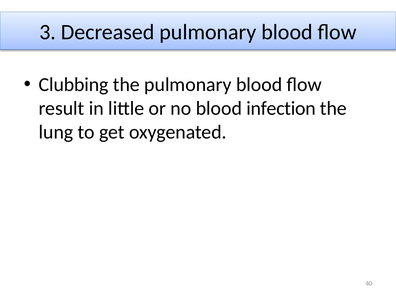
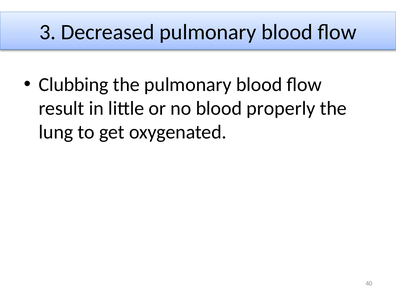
infection: infection -> properly (281, 108)
